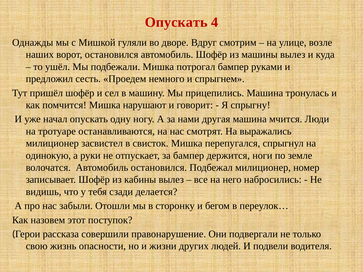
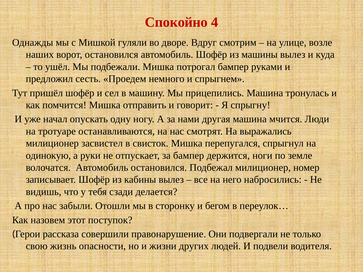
Опускать: Опускать -> Спокойно (176, 22)
нарушают: нарушают -> отправить (145, 105)
